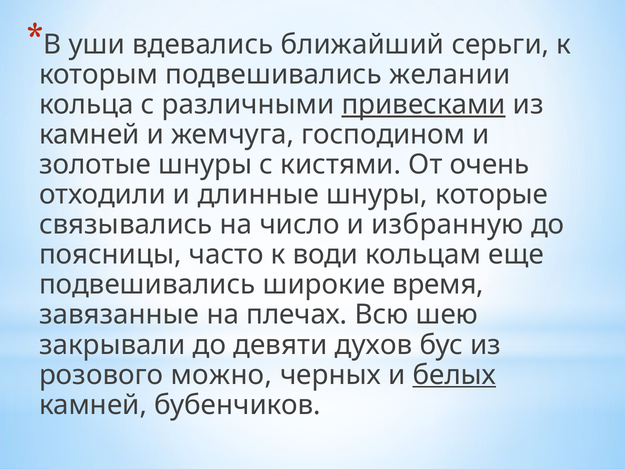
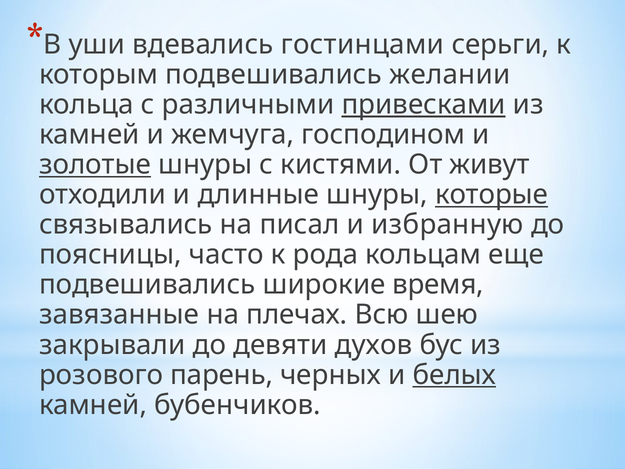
ближайший: ближайший -> гостинцами (362, 44)
золотые underline: none -> present (95, 165)
очень: очень -> живут (489, 165)
которые underline: none -> present (492, 195)
число: число -> писал (300, 225)
води: води -> рода (325, 255)
можно: можно -> парень (222, 375)
